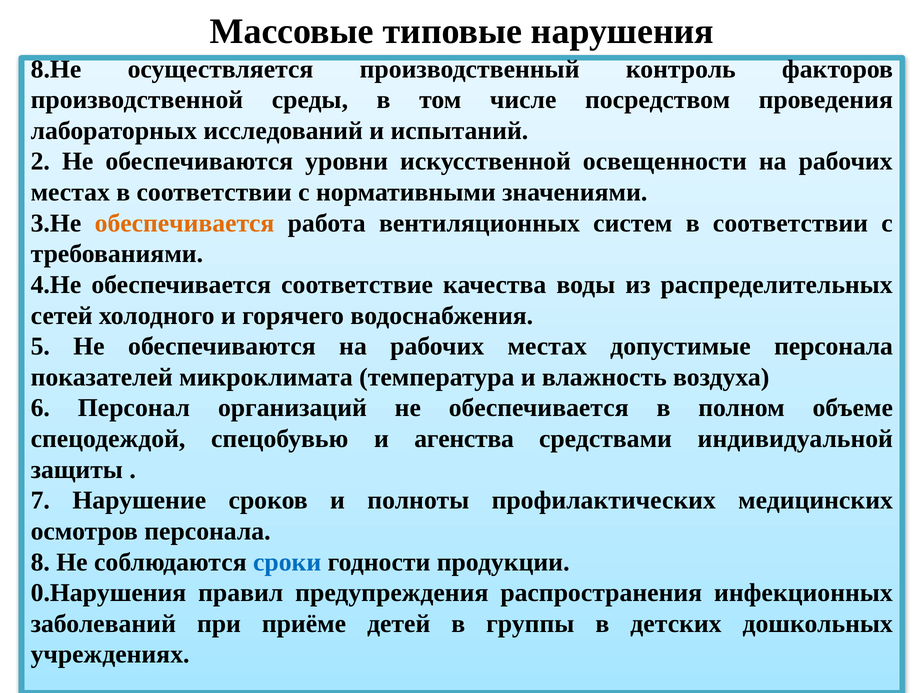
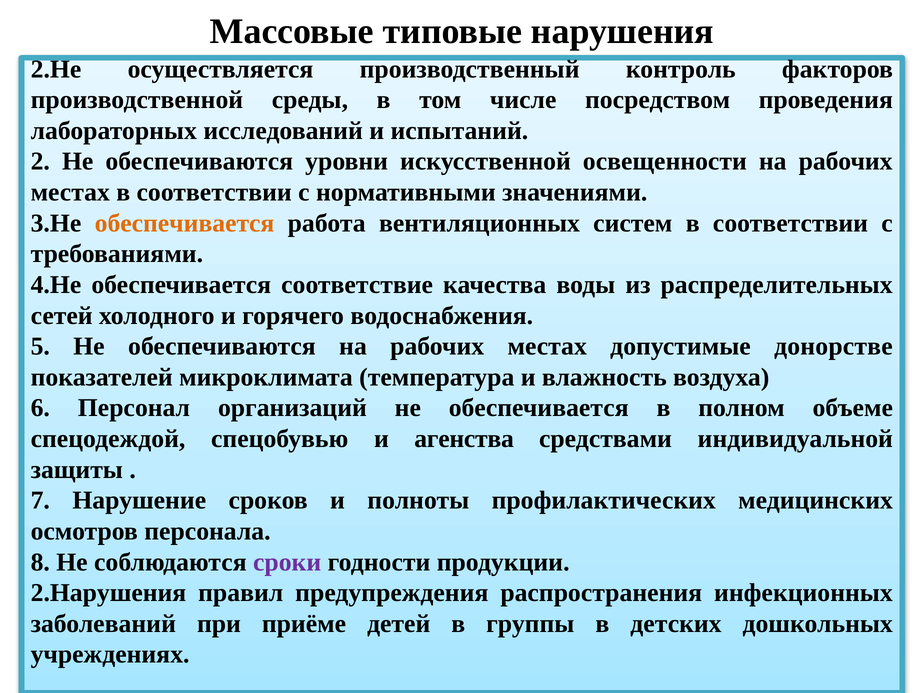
8.Не: 8.Не -> 2.Не (56, 69)
допустимые персонала: персонала -> донорстве (833, 346)
сроки colour: blue -> purple (287, 562)
0.Нарушения: 0.Нарушения -> 2.Нарушения (108, 593)
